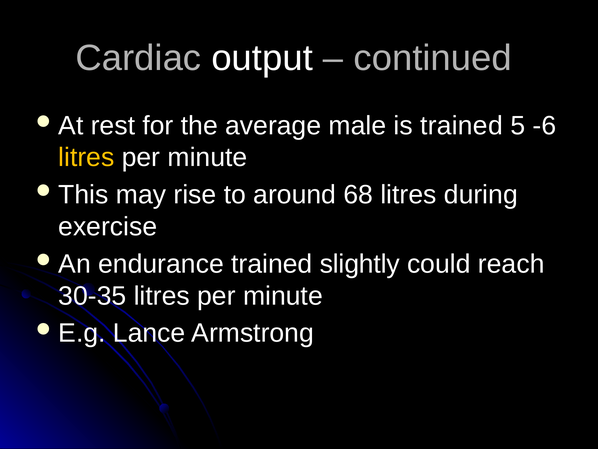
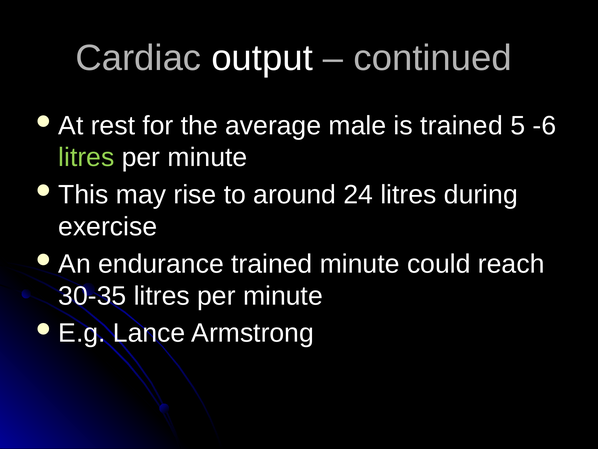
litres colour: yellow -> light green (86, 157)
68: 68 -> 24 (358, 195)
trained slightly: slightly -> minute (360, 264)
